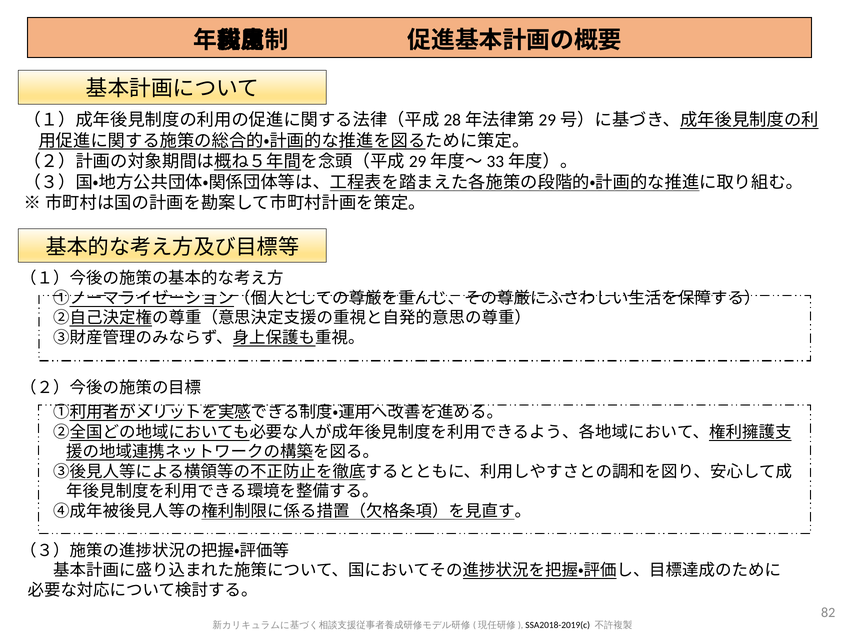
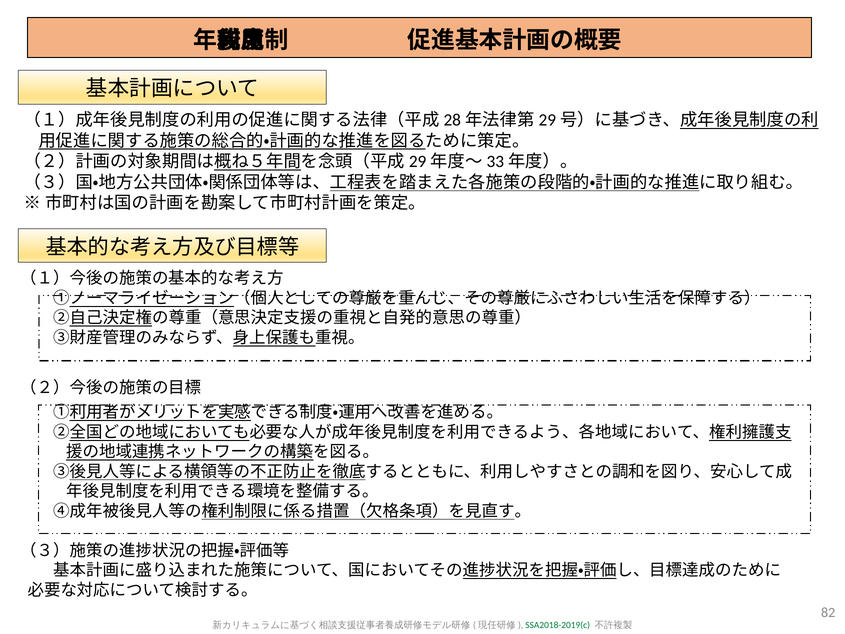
SSA2018-2019(c colour: black -> green (558, 625)
